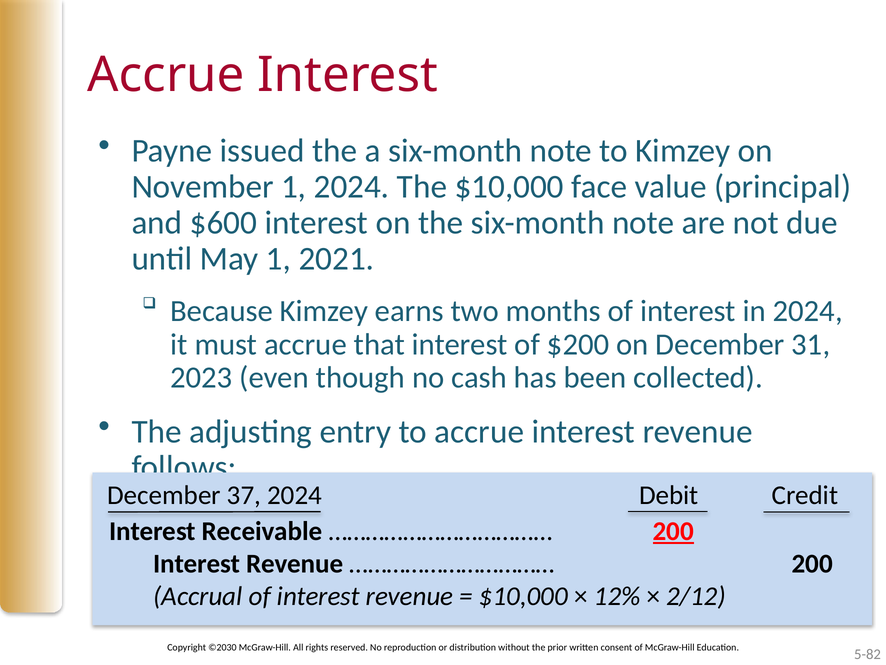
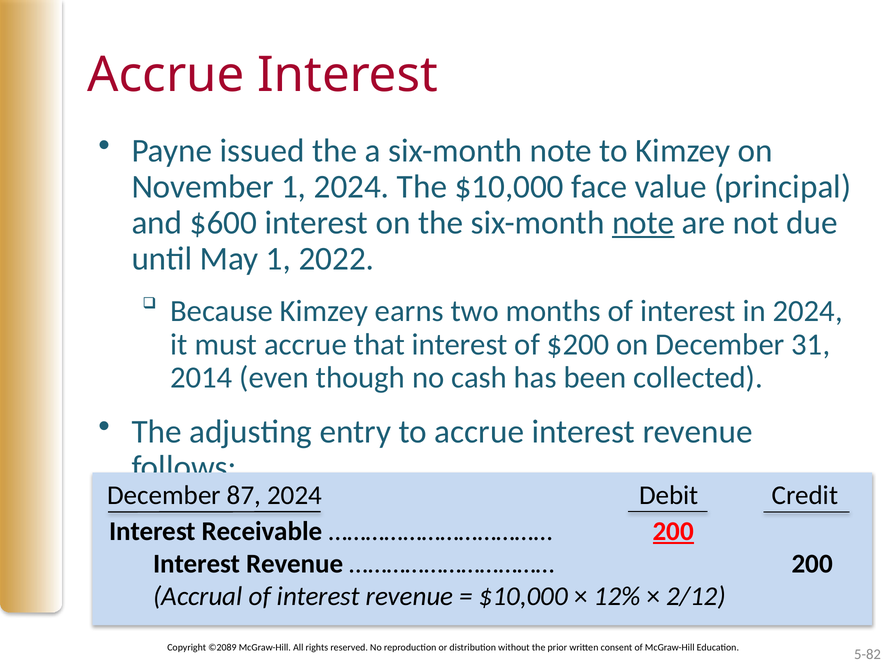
note underline: none -> present (643, 223)
2021: 2021 -> 2022 (336, 258)
2023: 2023 -> 2014 (201, 377)
37: 37 -> 87 (244, 495)
©2030: ©2030 -> ©2089 (222, 647)
